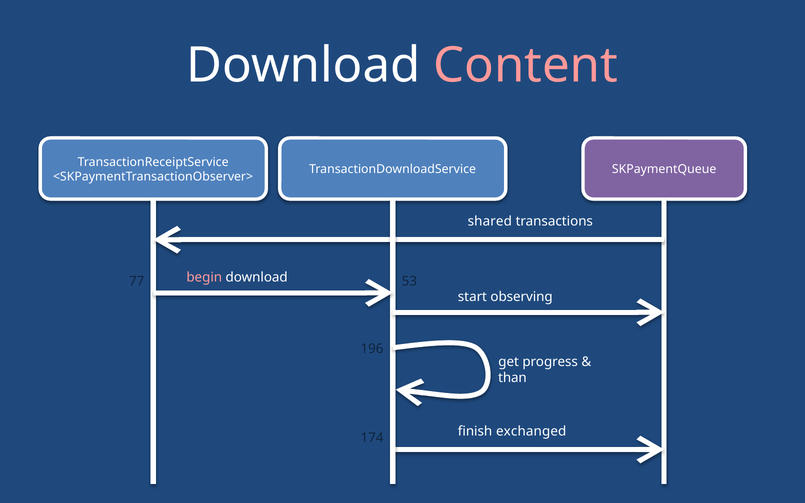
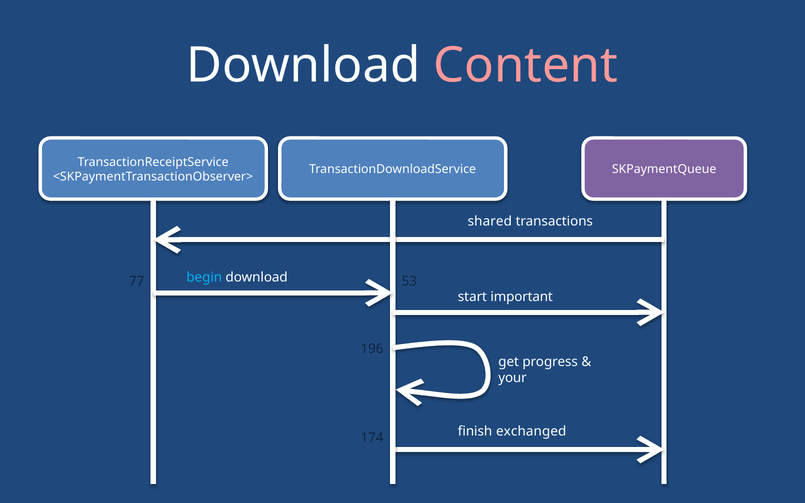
begin colour: pink -> light blue (204, 278)
observing: observing -> important (522, 297)
than: than -> your (513, 378)
